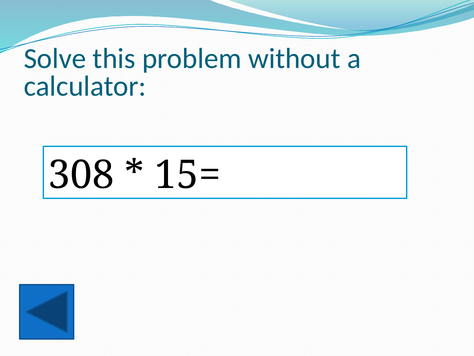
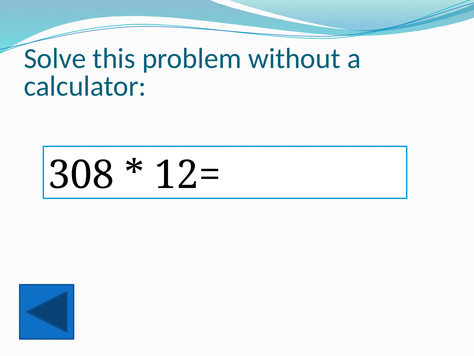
15=: 15= -> 12= (188, 175)
